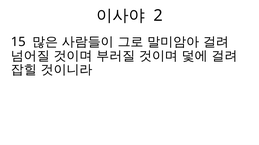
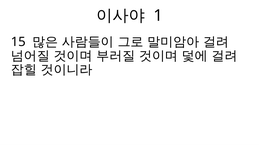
2: 2 -> 1 (158, 16)
